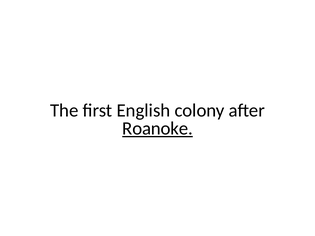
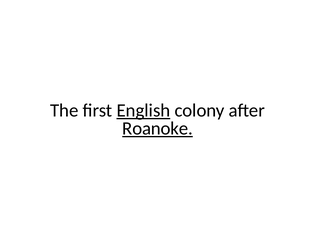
English underline: none -> present (143, 111)
